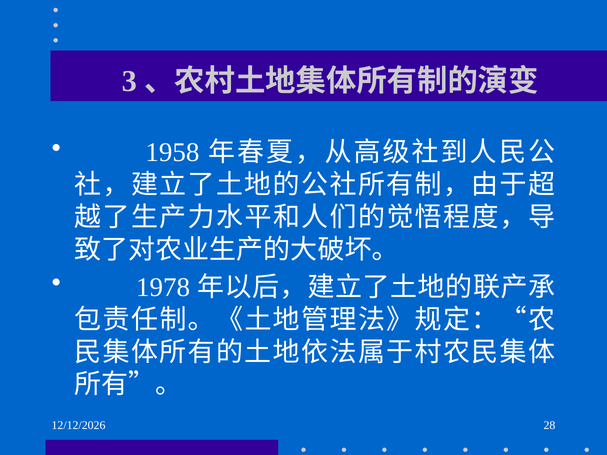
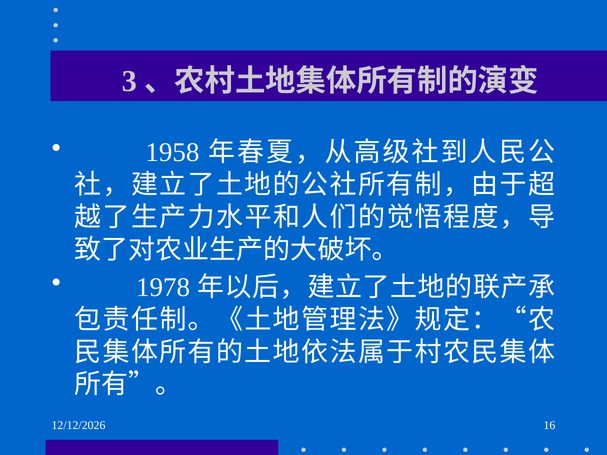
28: 28 -> 16 (549, 426)
